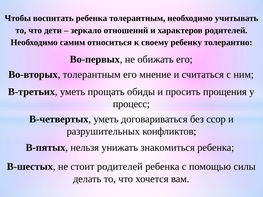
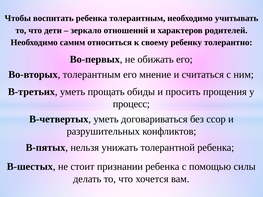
знакомиться: знакомиться -> толерантной (168, 148)
стоит родителей: родителей -> признании (120, 167)
